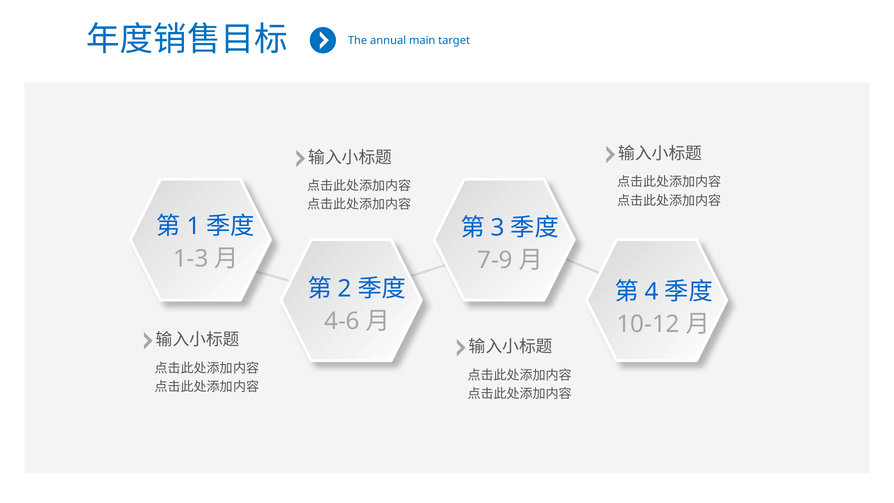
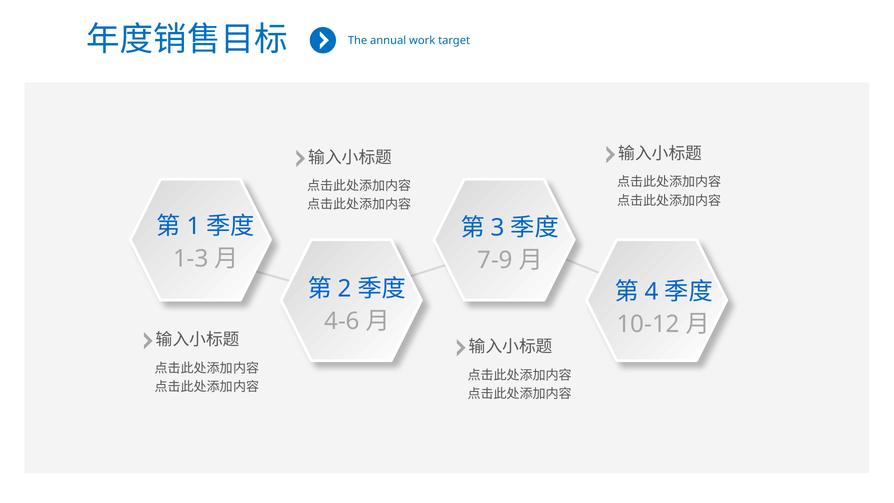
main: main -> work (422, 40)
